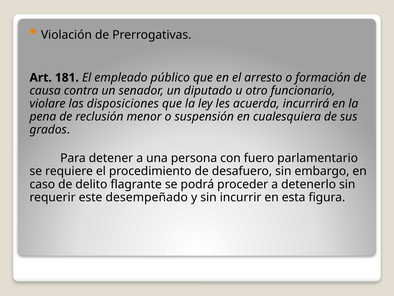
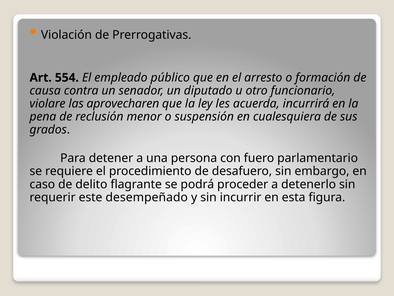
181: 181 -> 554 (67, 78)
disposiciones: disposiciones -> aprovecharen (123, 104)
